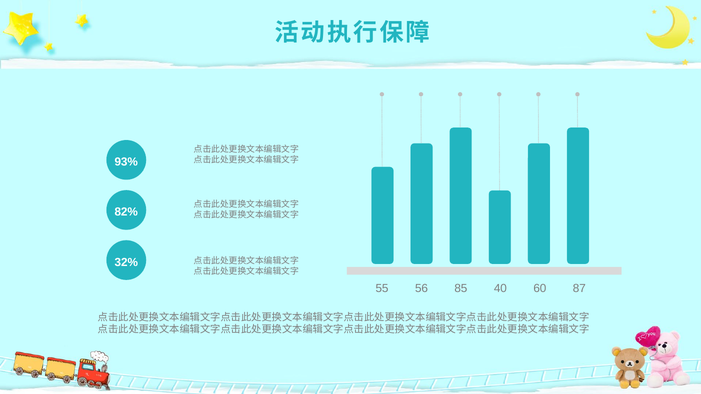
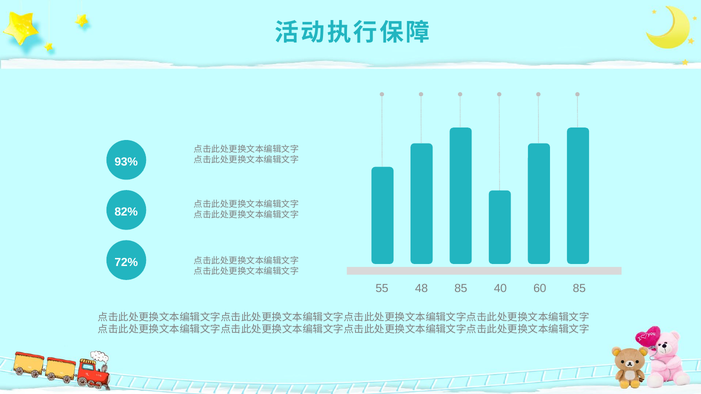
32%: 32% -> 72% (126, 263)
56: 56 -> 48 (421, 289)
60 87: 87 -> 85 (579, 289)
